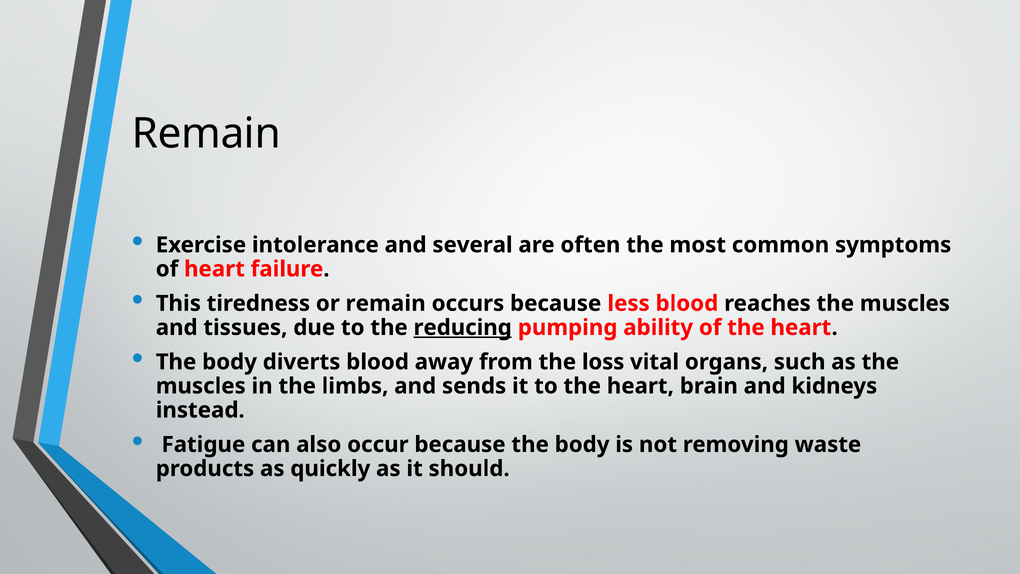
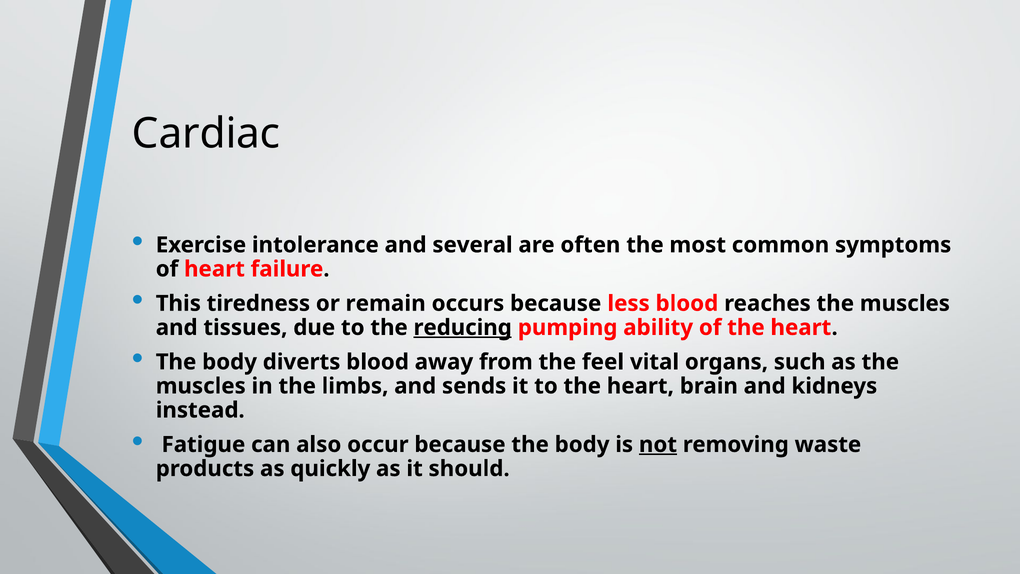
Remain: Remain -> Cardiac (206, 134)
loss: loss -> feel (603, 362)
not underline: none -> present (658, 444)
